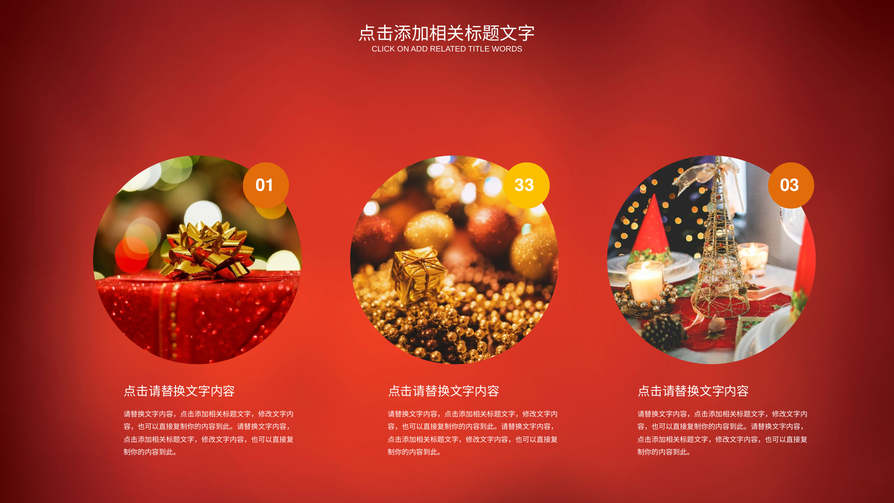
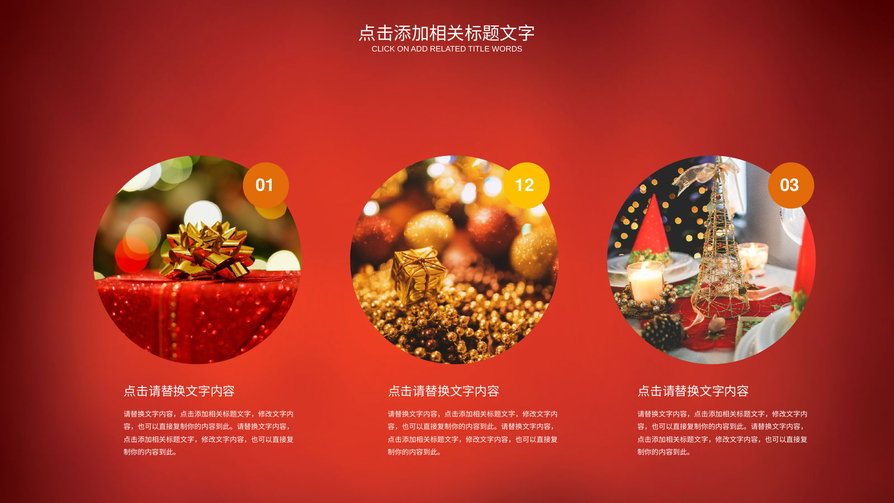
33: 33 -> 12 (525, 185)
